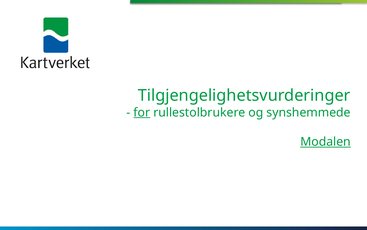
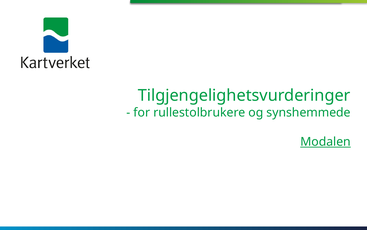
for underline: present -> none (142, 112)
